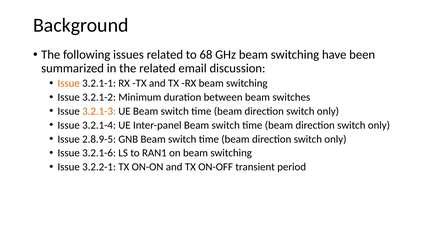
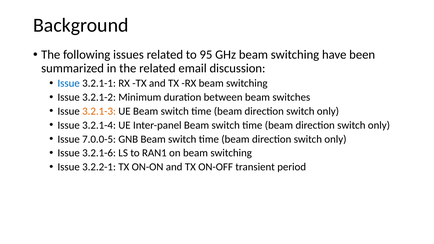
68: 68 -> 95 (206, 55)
Issue colour: orange -> blue (69, 83)
2.8.9-5: 2.8.9-5 -> 7.0.0-5 (99, 139)
